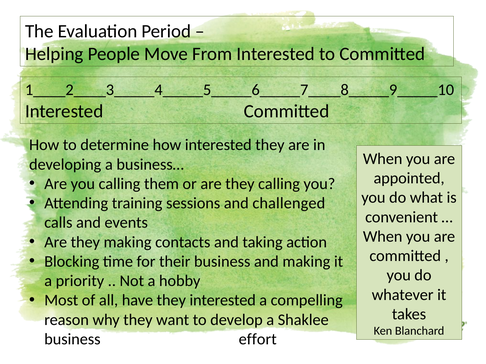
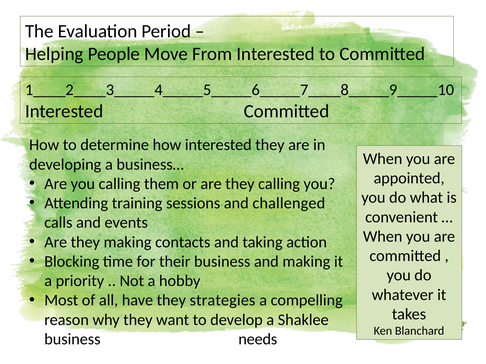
they interested: interested -> strategies (223, 301)
effort: effort -> needs (258, 340)
